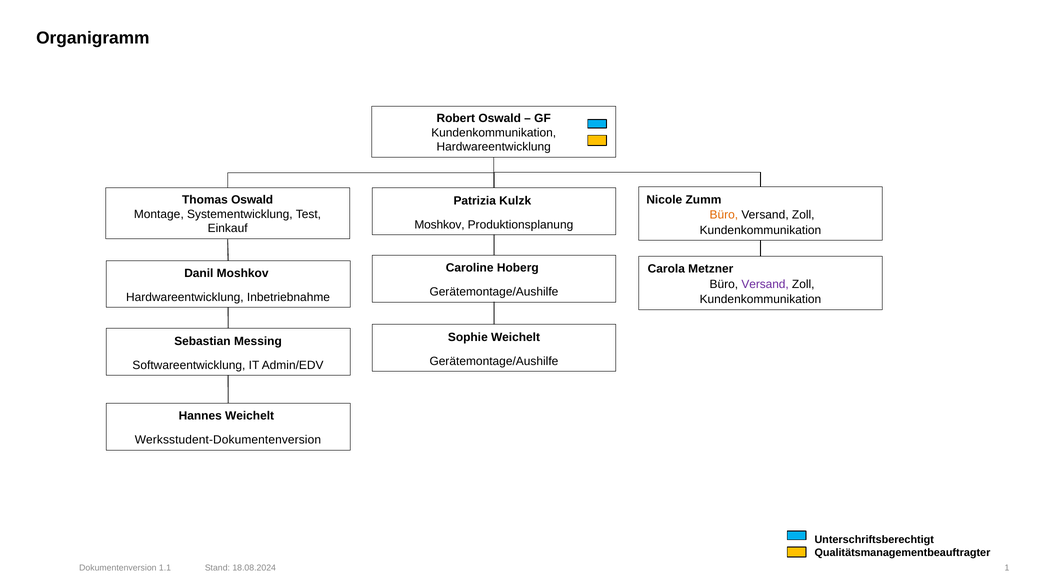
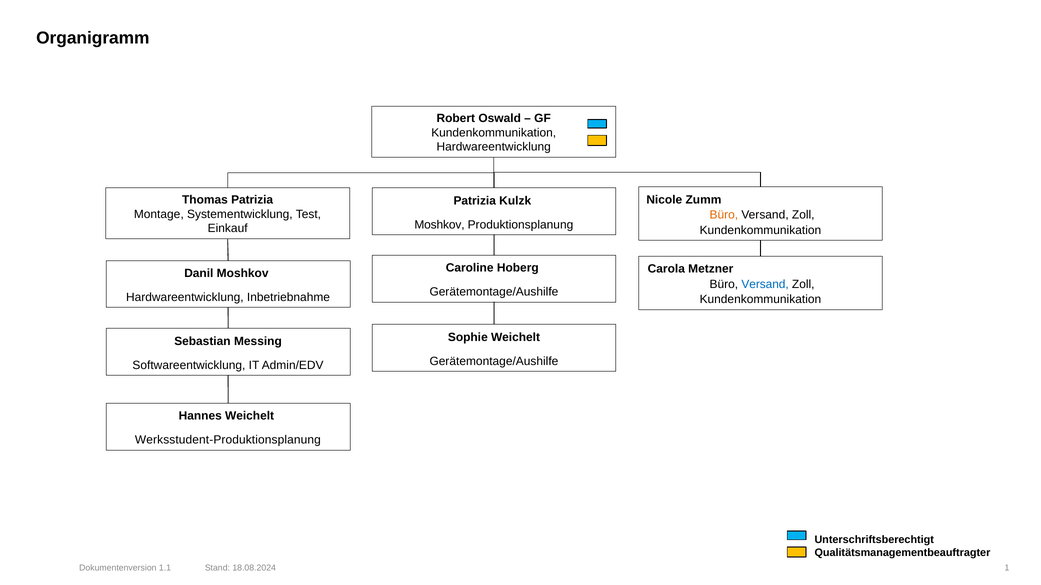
Thomas Oswald: Oswald -> Patrizia (252, 200)
Versand colour: purple -> blue (765, 285)
Werksstudent-Dokumentenversion: Werksstudent-Dokumentenversion -> Werksstudent-Produktionsplanung (228, 440)
